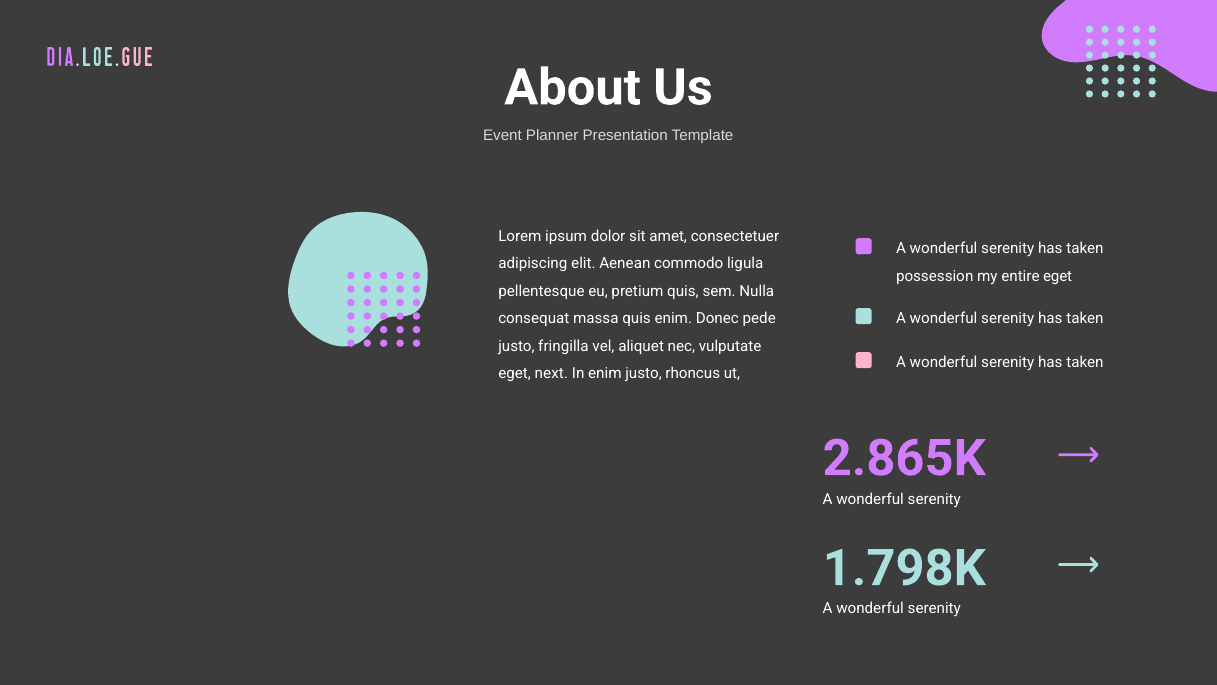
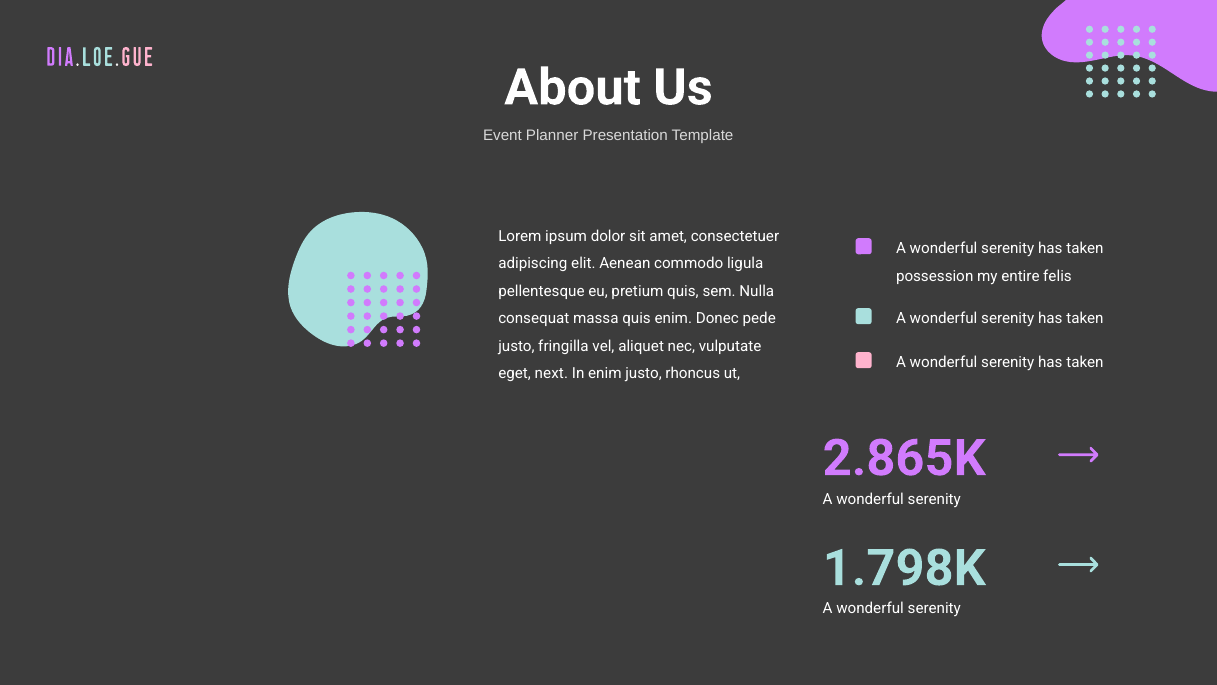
entire eget: eget -> felis (1058, 276)
